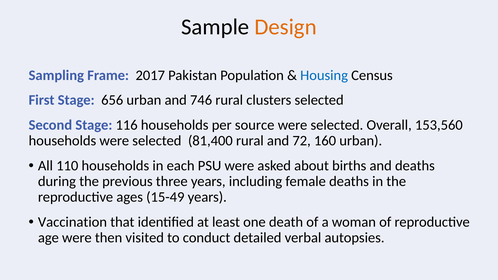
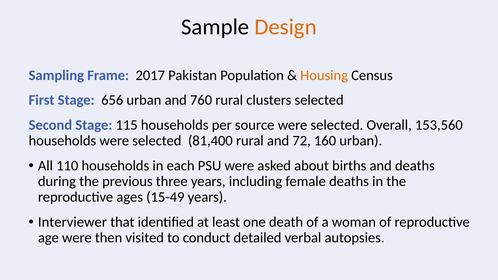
Housing colour: blue -> orange (324, 75)
746: 746 -> 760 (201, 100)
116: 116 -> 115 (127, 125)
Vaccination: Vaccination -> Interviewer (72, 222)
